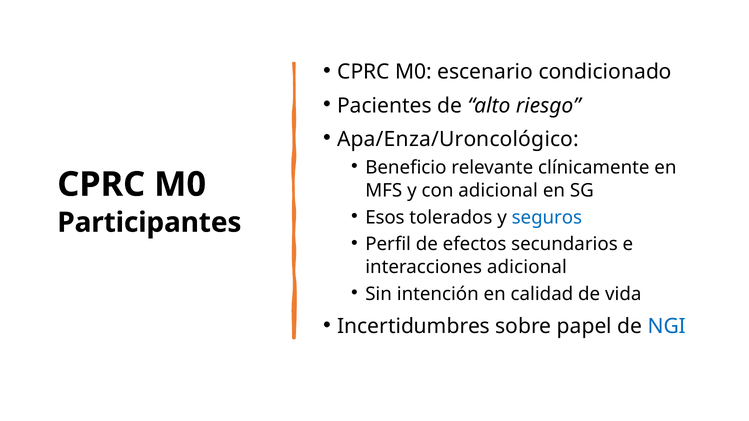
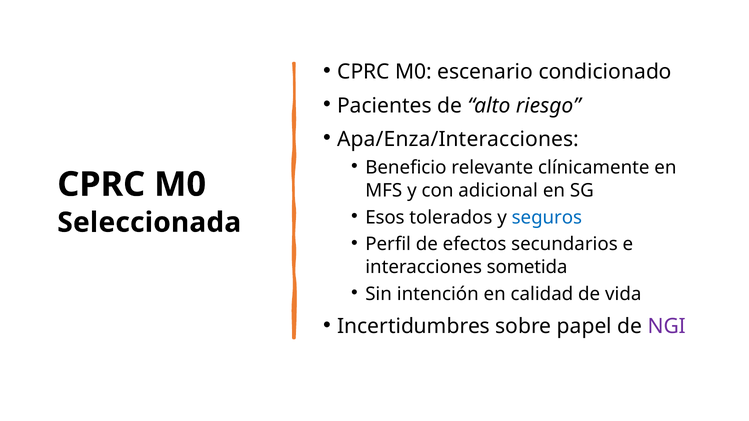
Apa/Enza/Uroncológico: Apa/Enza/Uroncológico -> Apa/Enza/Interacciones (458, 139)
Participantes: Participantes -> Seleccionada (149, 223)
interacciones adicional: adicional -> sometida (527, 267)
NGI colour: blue -> purple (667, 327)
